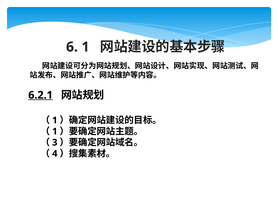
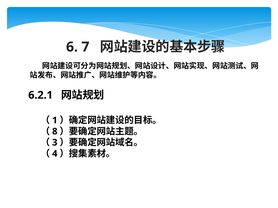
6 1: 1 -> 7 (85, 47)
6.2.1 underline: present -> none (41, 95)
1: 1 -> 8 (55, 132)
